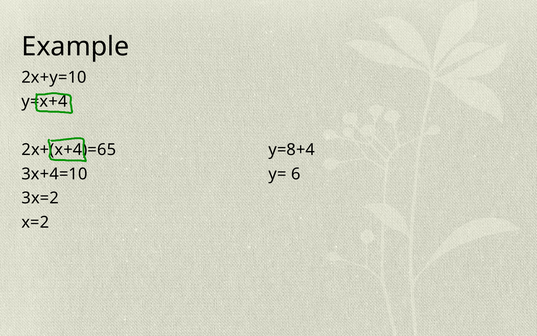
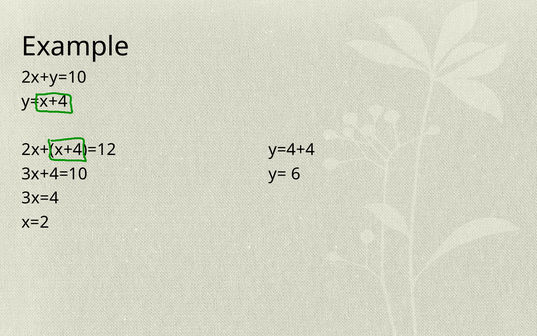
2x+(x+4)=65: 2x+(x+4)=65 -> 2x+(x+4)=12 (69, 150)
y=8+4: y=8+4 -> y=4+4 (292, 150)
3x=2: 3x=2 -> 3x=4 (40, 198)
